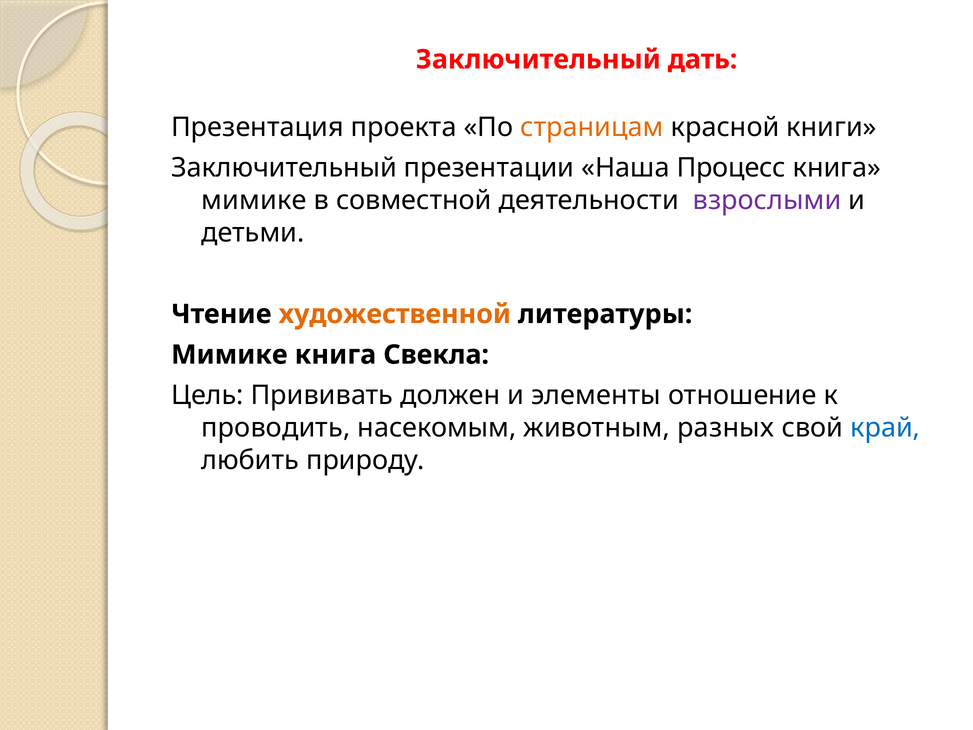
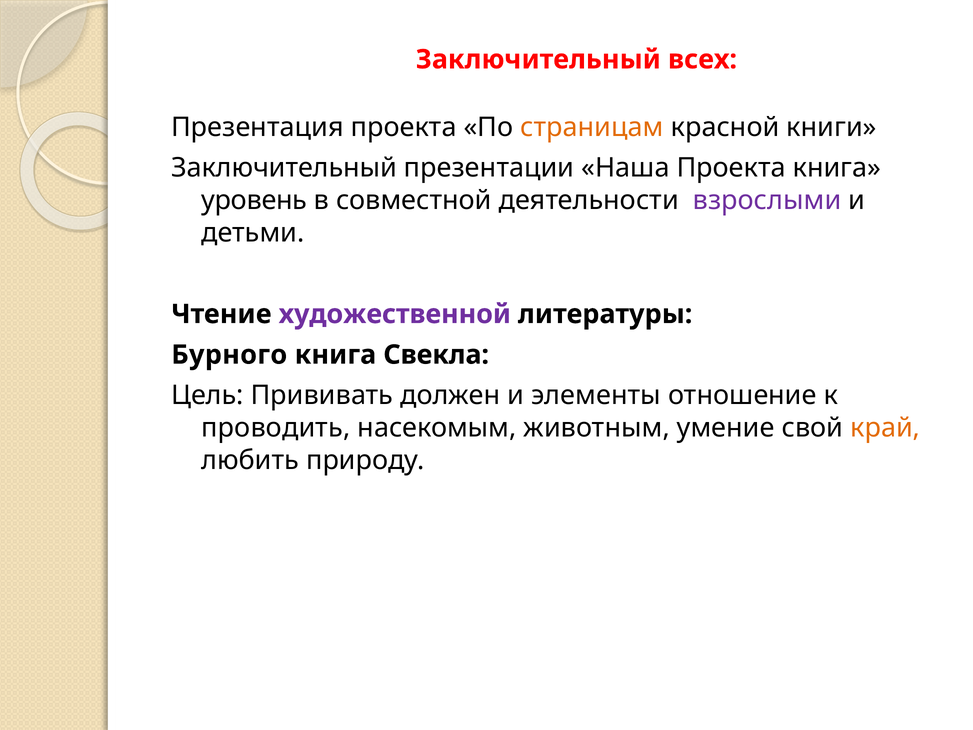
дать: дать -> всех (703, 59)
Наша Процесс: Процесс -> Проекта (731, 168)
мимике: мимике -> уровень (254, 200)
художественной colour: orange -> purple (395, 314)
Мимике: Мимике -> Бурного (229, 355)
разных: разных -> умение (726, 428)
край colour: blue -> orange (885, 428)
